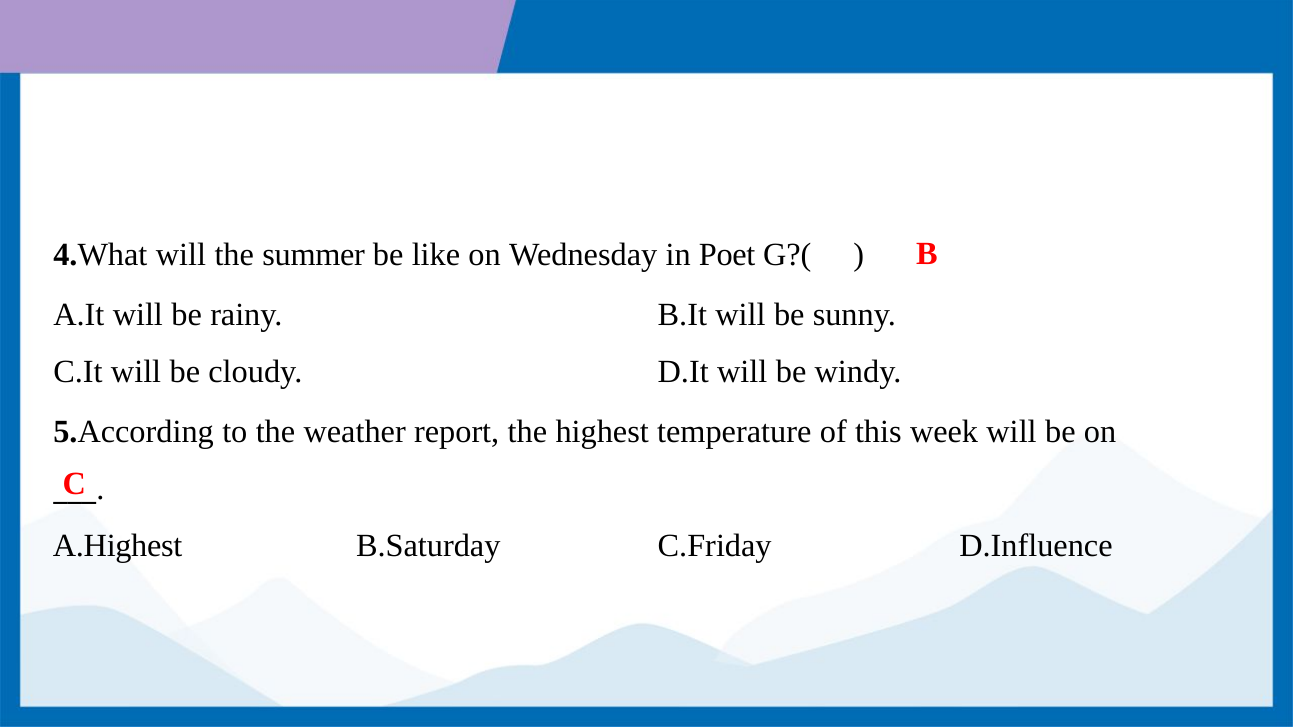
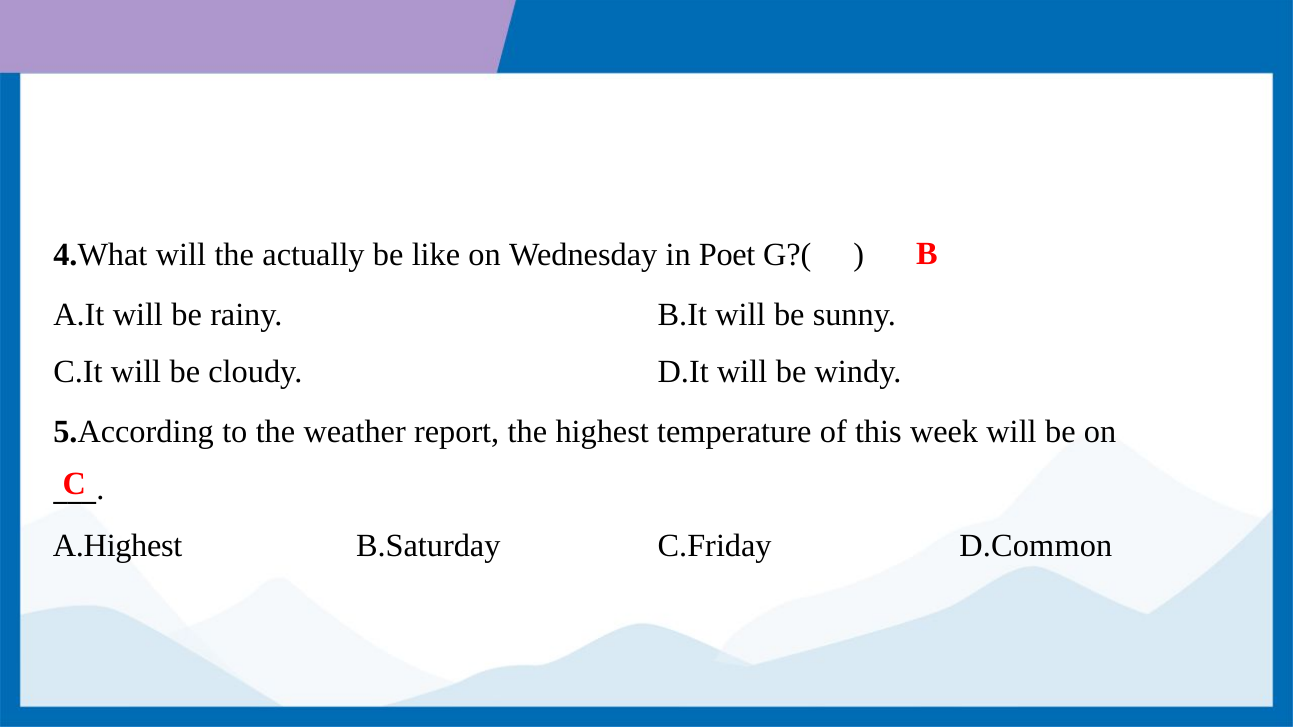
summer: summer -> actually (314, 255)
D.Influence: D.Influence -> D.Common (1036, 546)
